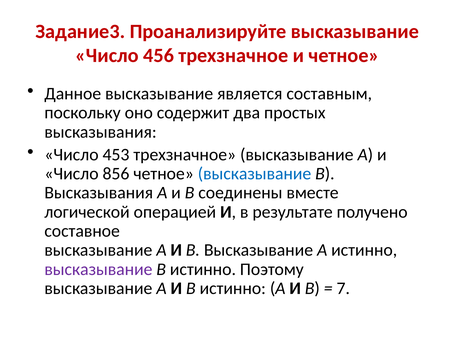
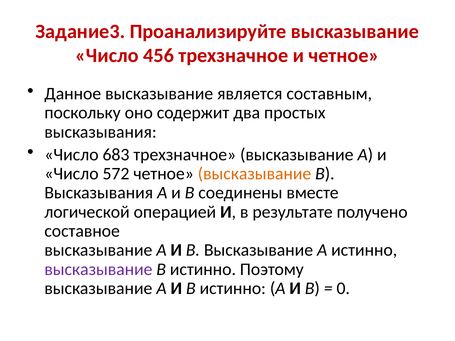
453: 453 -> 683 (116, 155)
856: 856 -> 572 (116, 174)
высказывание colour: blue -> orange (255, 174)
7: 7 -> 0 (343, 289)
